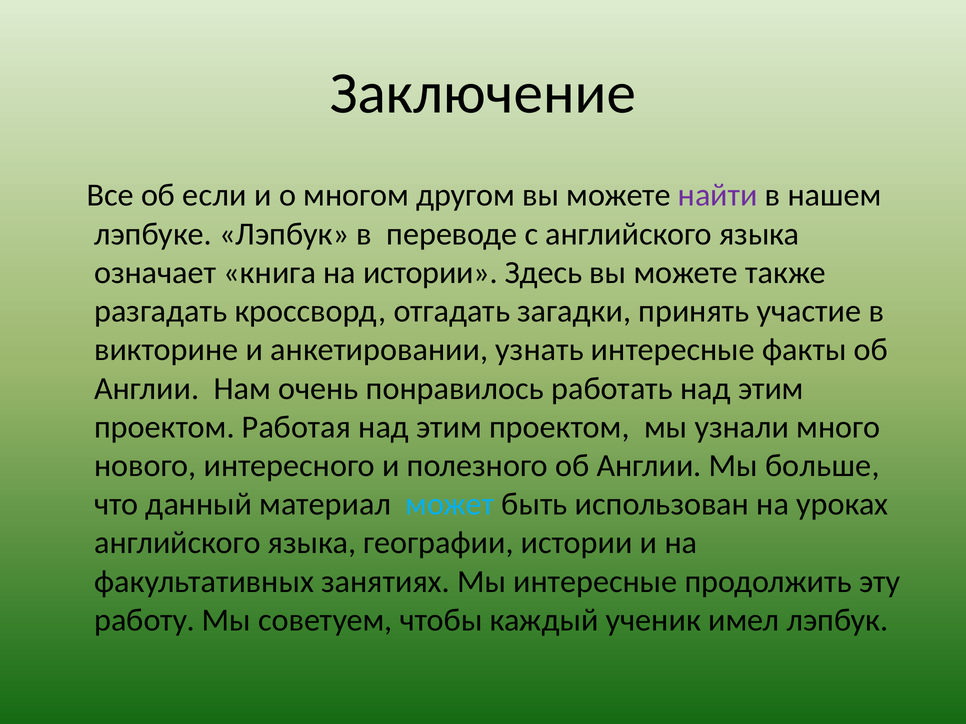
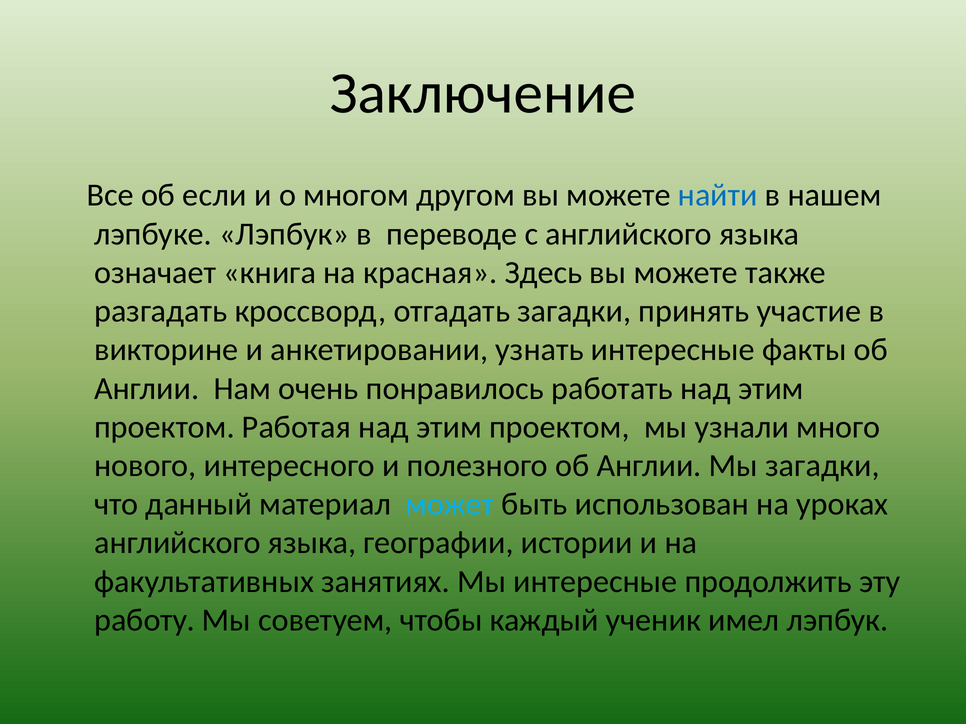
найти colour: purple -> blue (718, 195)
на истории: истории -> красная (430, 273)
Мы больше: больше -> загадки (822, 466)
